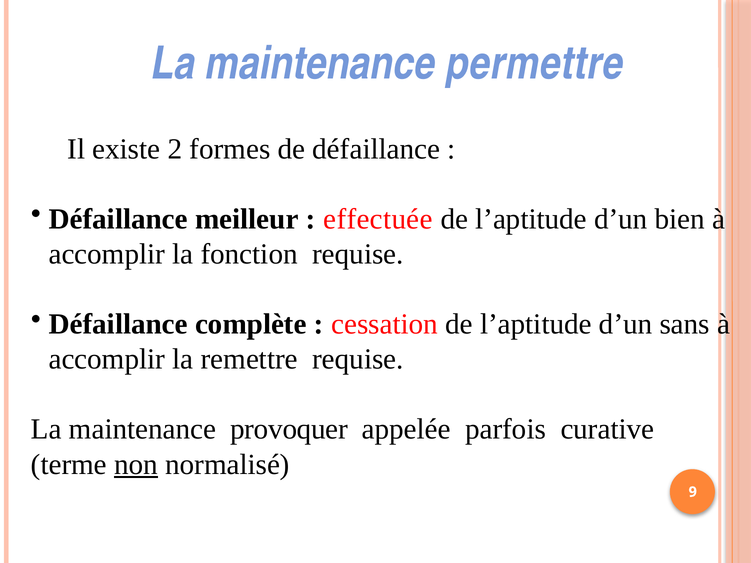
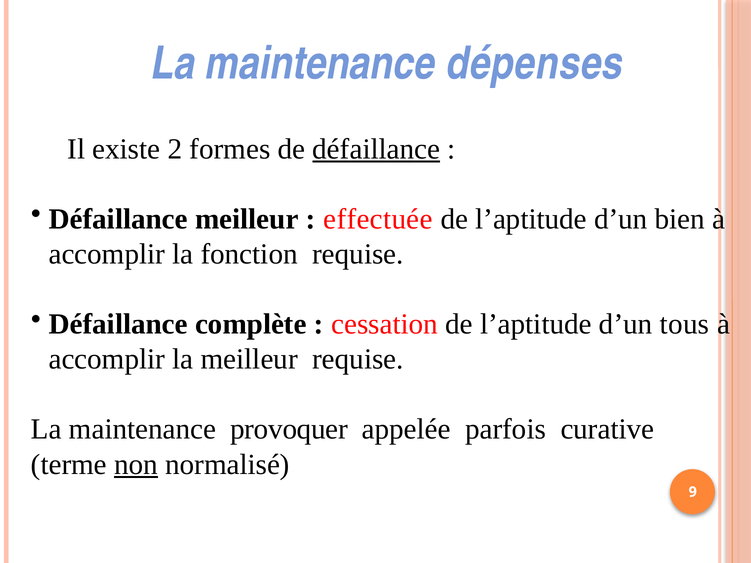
permettre: permettre -> dépenses (534, 64)
défaillance underline: none -> present (376, 149)
sans: sans -> tous (685, 324)
la remettre: remettre -> meilleur (249, 359)
